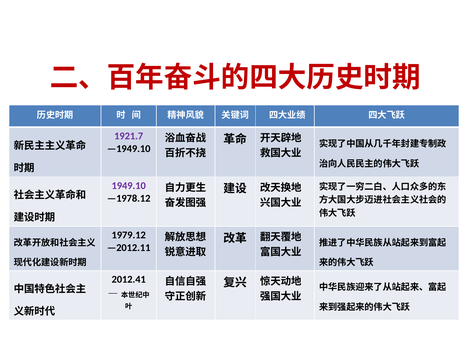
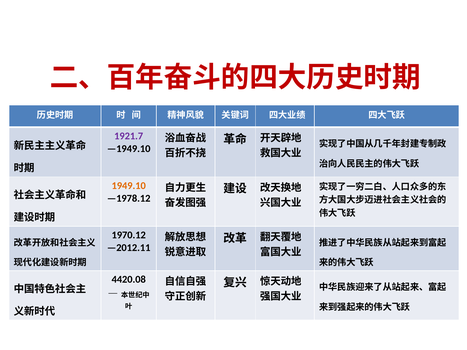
1949.10 colour: purple -> orange (129, 186)
1979.12: 1979.12 -> 1970.12 (129, 235)
2012.41: 2012.41 -> 4420.08 (129, 280)
